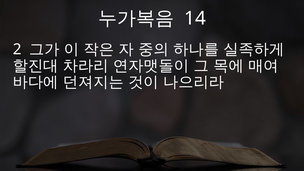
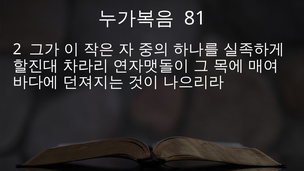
14: 14 -> 81 (195, 18)
